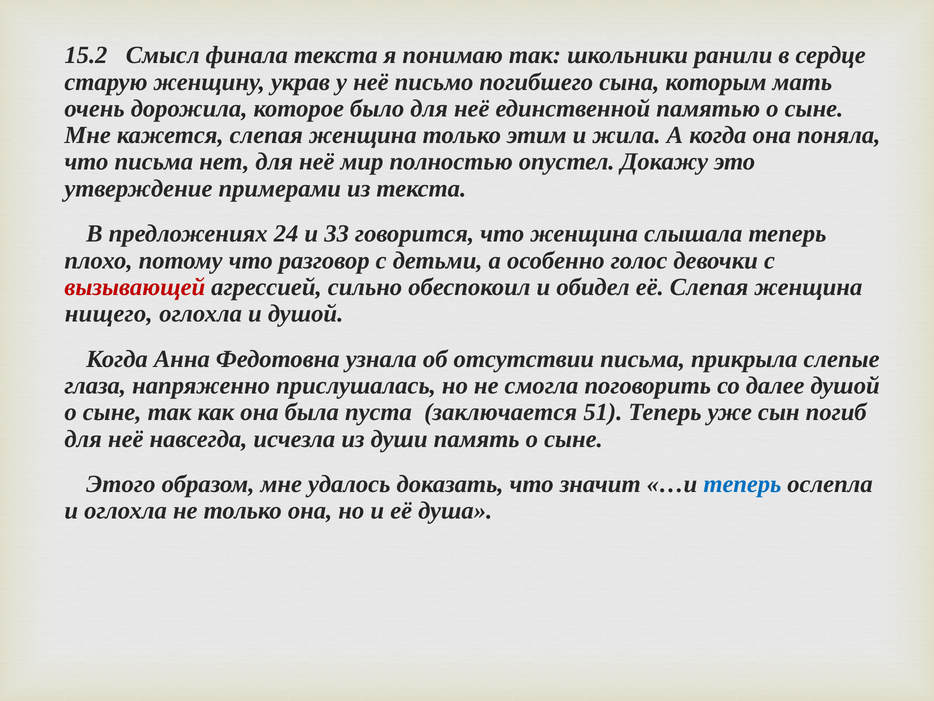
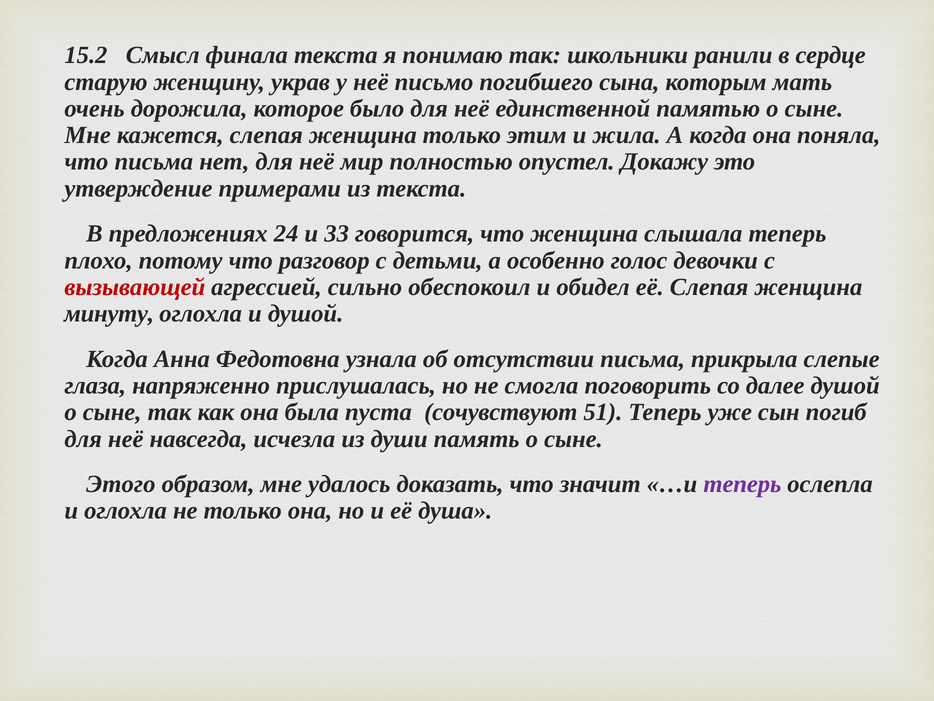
нищего: нищего -> минуту (109, 313)
заключается: заключается -> сочувствуют (501, 412)
теперь colour: blue -> purple (742, 484)
